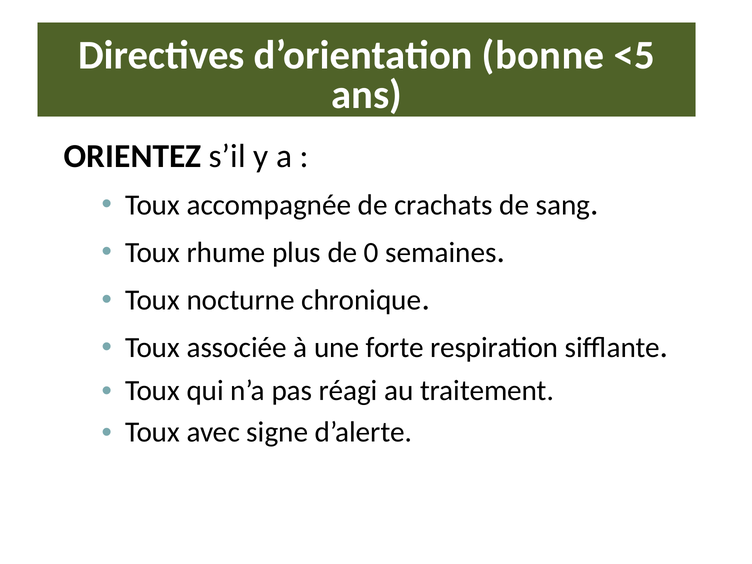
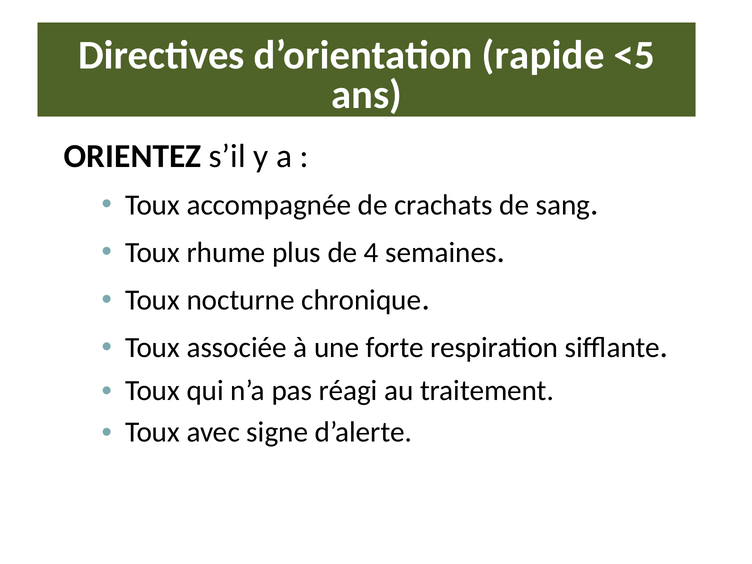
bonne: bonne -> rapide (543, 55)
0: 0 -> 4 (371, 253)
